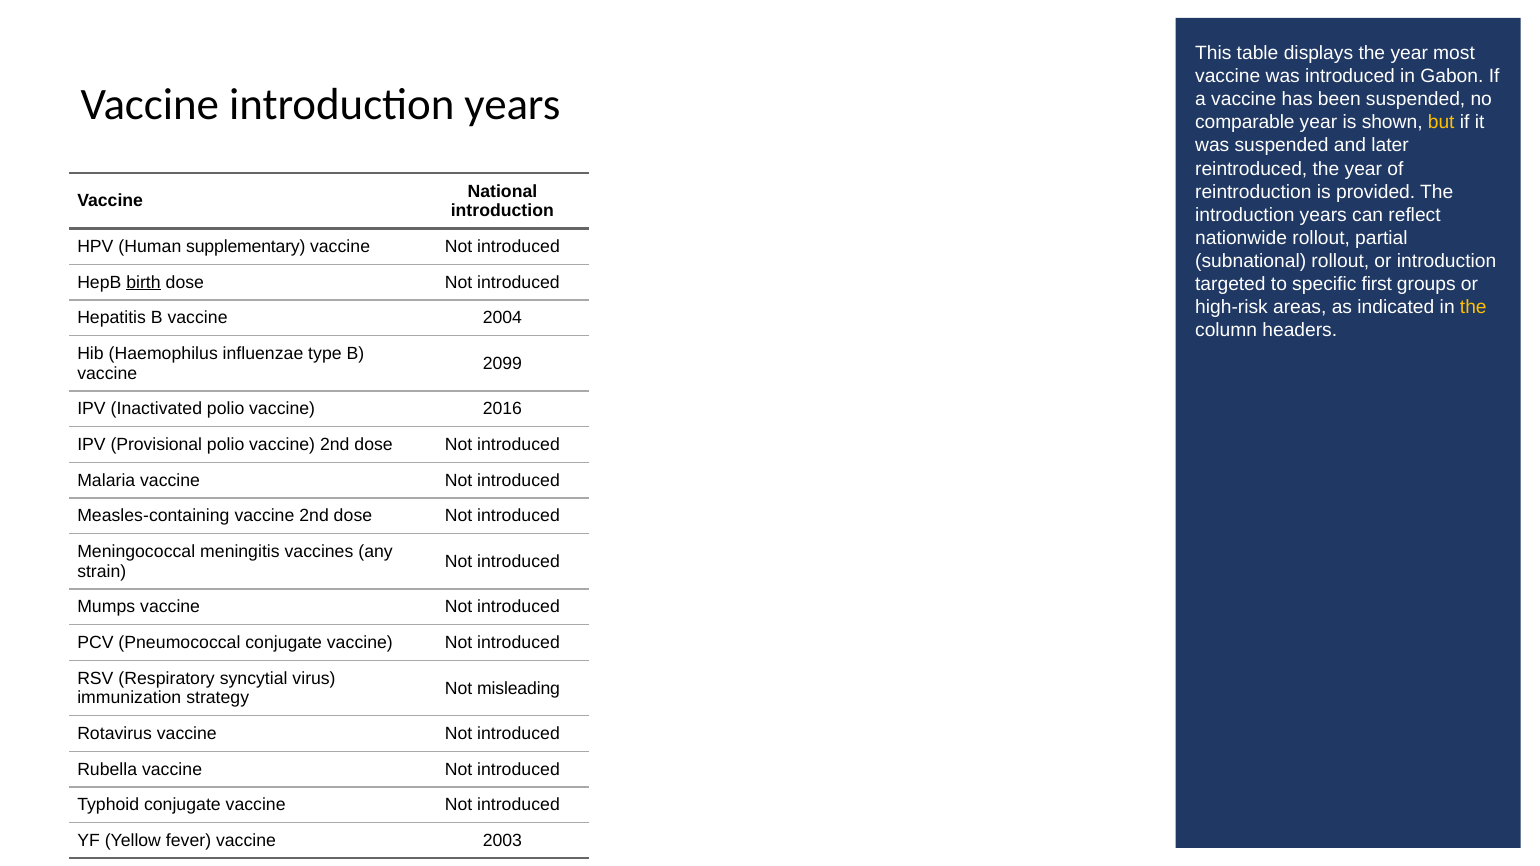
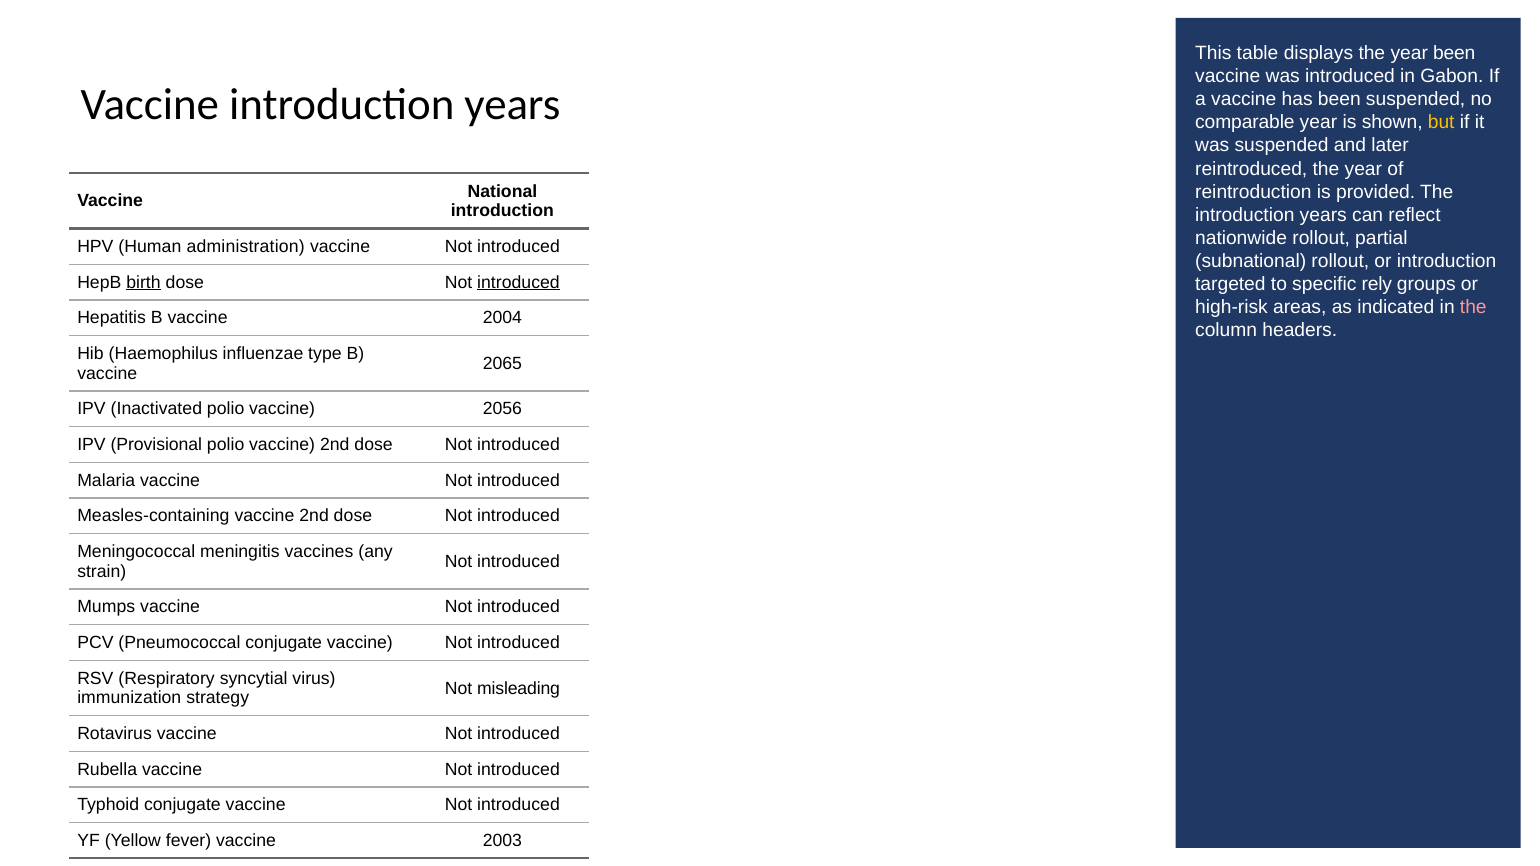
year most: most -> been (1454, 53)
supplementary: supplementary -> administration (246, 247)
introduced underline: none -> present (518, 282)
first: first -> rely (1377, 284)
the colour: yellow -> pink (1473, 307)
2099: 2099 -> 2065 (502, 364)
2016: 2016 -> 2056 (502, 409)
